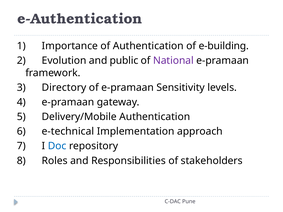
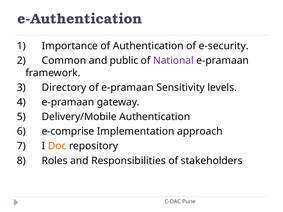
e-building: e-building -> e-security (224, 46)
Evolution: Evolution -> Common (64, 61)
e-technical: e-technical -> e-comprise (68, 132)
Doc colour: blue -> orange (57, 146)
